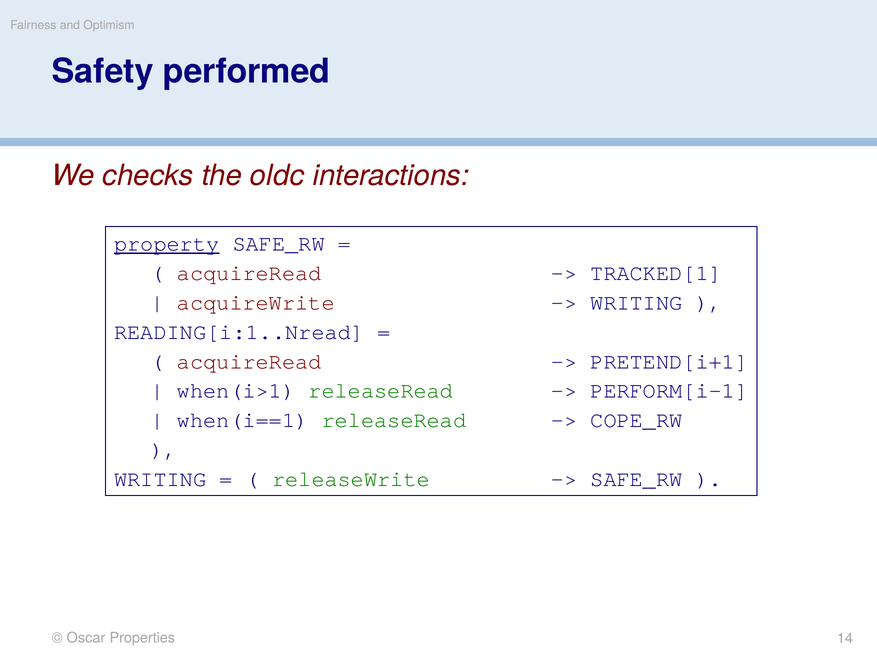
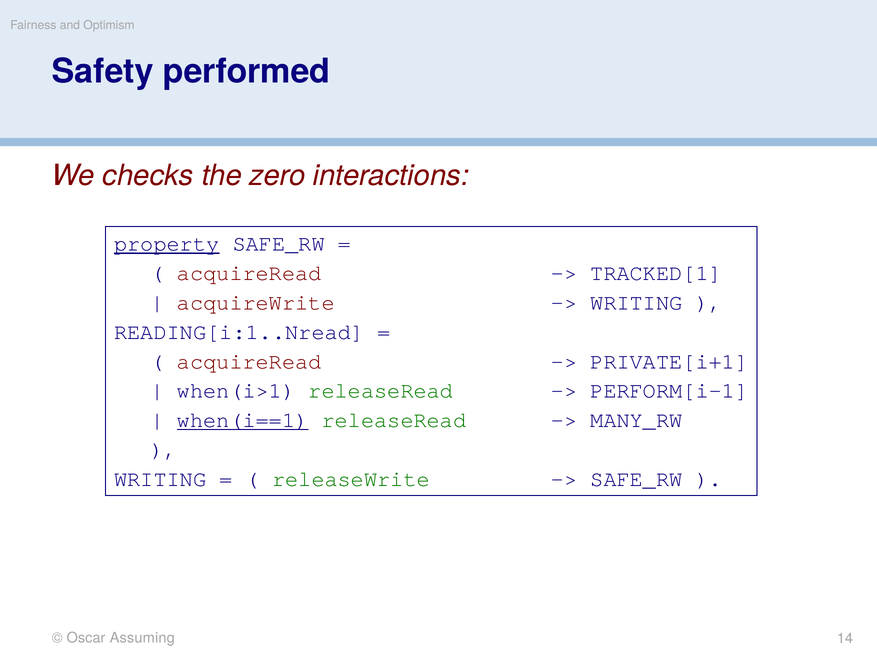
oldc: oldc -> zero (277, 176)
PRETEND[i+1: PRETEND[i+1 -> PRIVATE[i+1 (669, 361)
when(i==1 underline: none -> present (243, 420)
COPE_RW: COPE_RW -> MANY_RW (636, 420)
Properties: Properties -> Assuming (142, 638)
